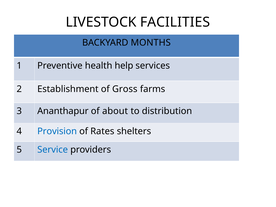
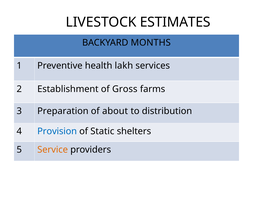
FACILITIES: FACILITIES -> ESTIMATES (175, 22)
help: help -> lakh (124, 66)
Ananthapur: Ananthapur -> Preparation (63, 111)
Rates: Rates -> Static (102, 131)
Service colour: blue -> orange (53, 150)
